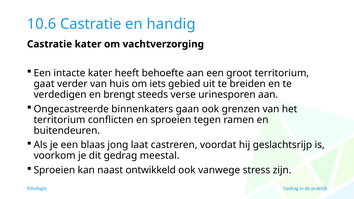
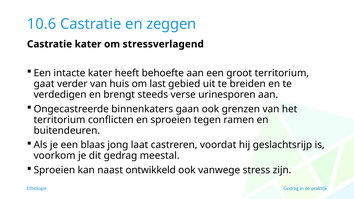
handig: handig -> zeggen (171, 24)
vachtverzorging: vachtverzorging -> stressverlagend (163, 44)
iets: iets -> last (158, 84)
